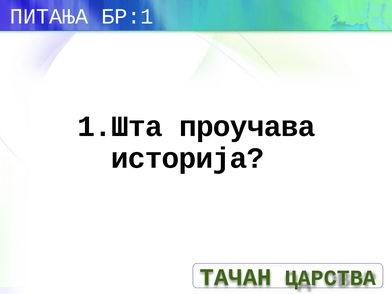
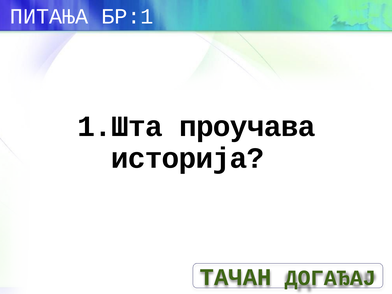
ЦАРСТВА: ЦАРСТВА -> ДОГАЂАЈ (330, 278)
